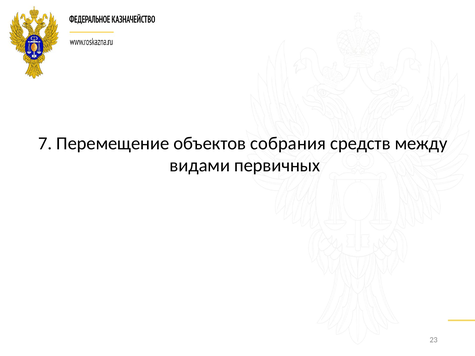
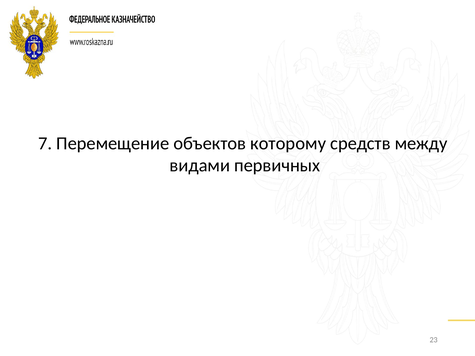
собрания: собрания -> которому (288, 143)
